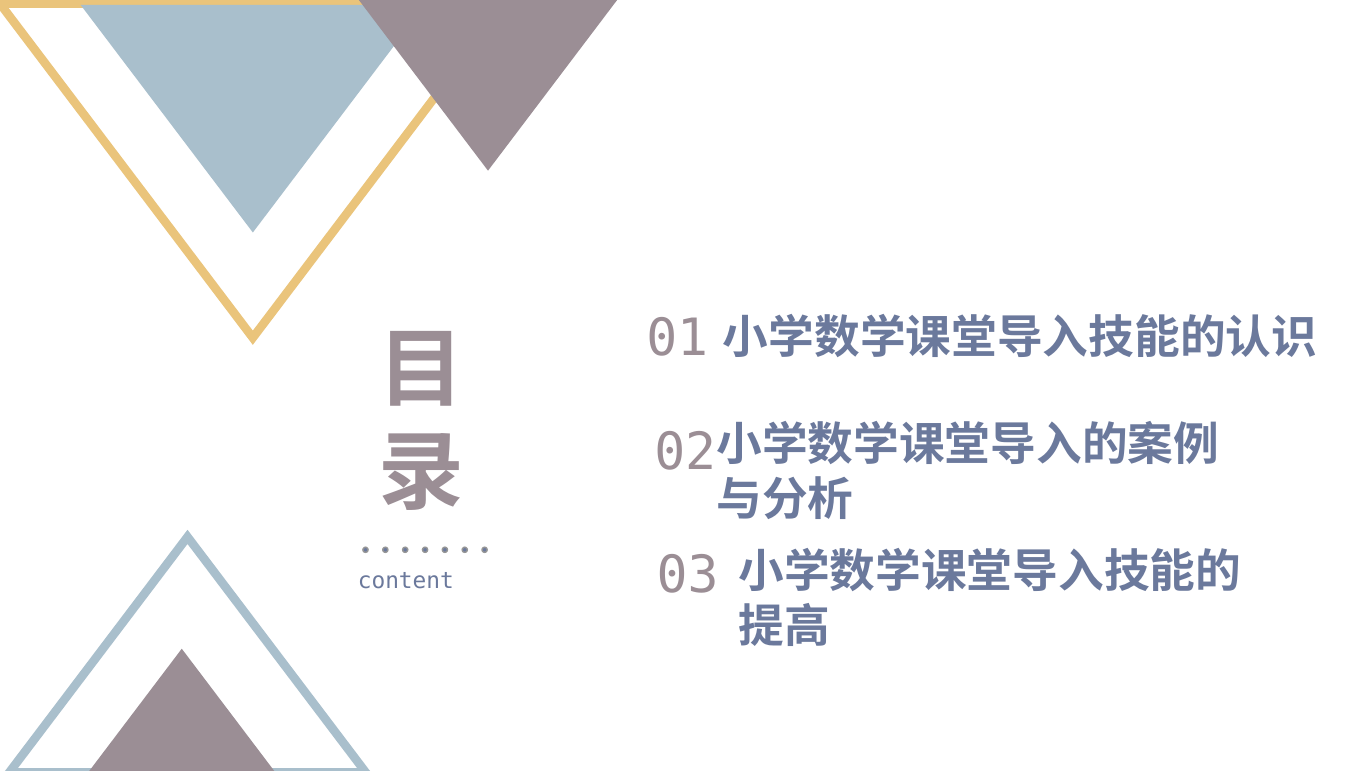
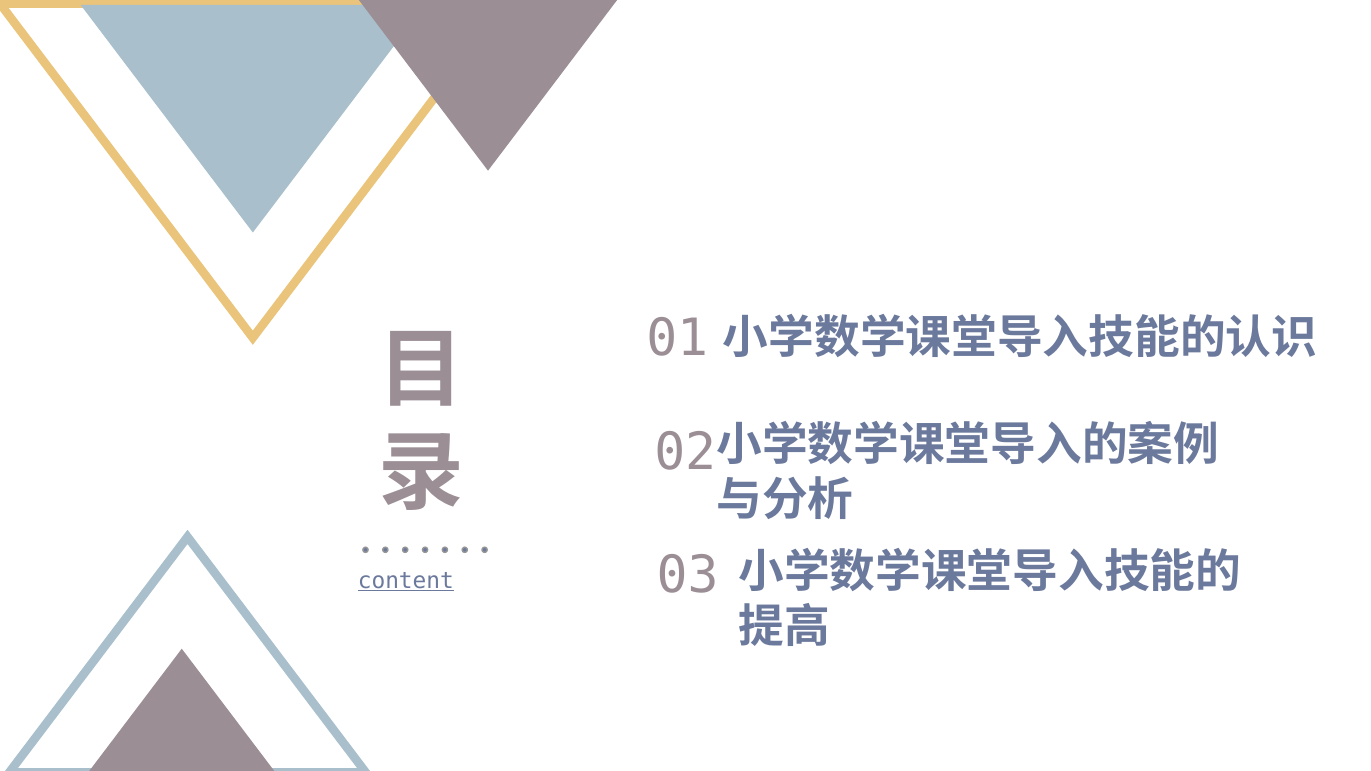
content underline: none -> present (406, 581)
